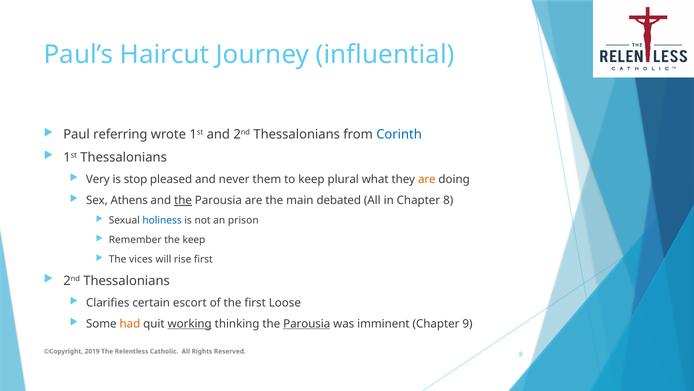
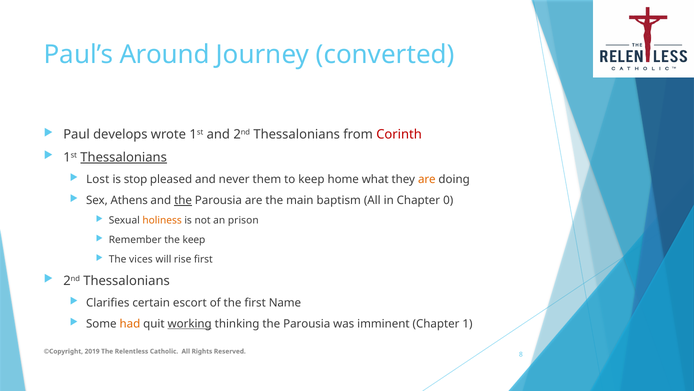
Haircut: Haircut -> Around (165, 55)
influential: influential -> converted (385, 55)
referring: referring -> develops (120, 134)
Corinth colour: blue -> red (399, 134)
Thessalonians underline: none -> present (124, 157)
Very: Very -> Lost (98, 179)
plural: plural -> home (343, 179)
debated: debated -> baptism (339, 200)
Chapter 8: 8 -> 0 (448, 200)
holiness colour: blue -> orange (162, 220)
Loose: Loose -> Name (285, 302)
Parousia underline: present -> none (307, 323)
9: 9 -> 1 (467, 323)
